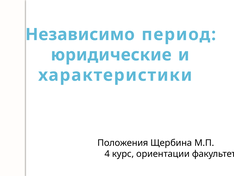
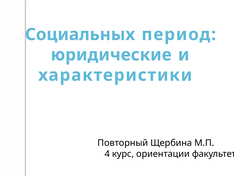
Независимо: Независимо -> Социальных (80, 34)
Положения: Положения -> Повторный (123, 143)
